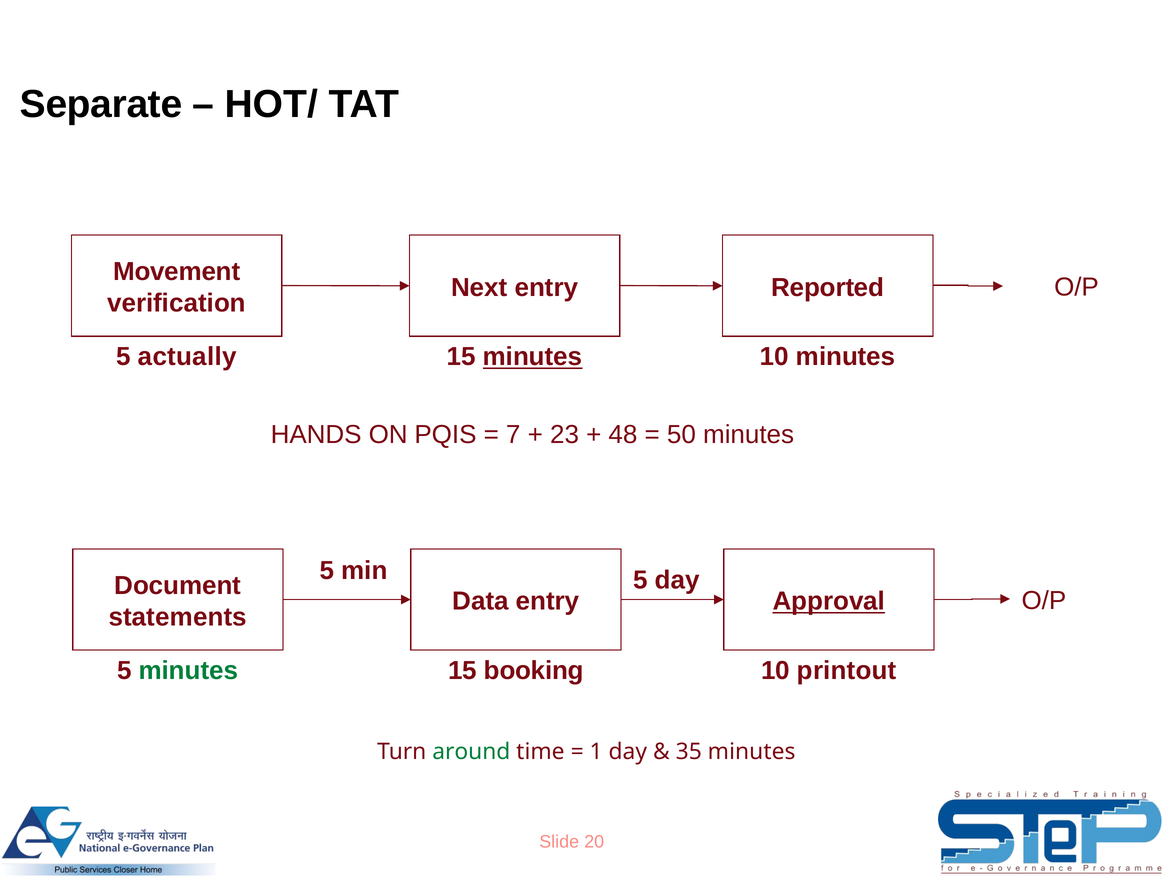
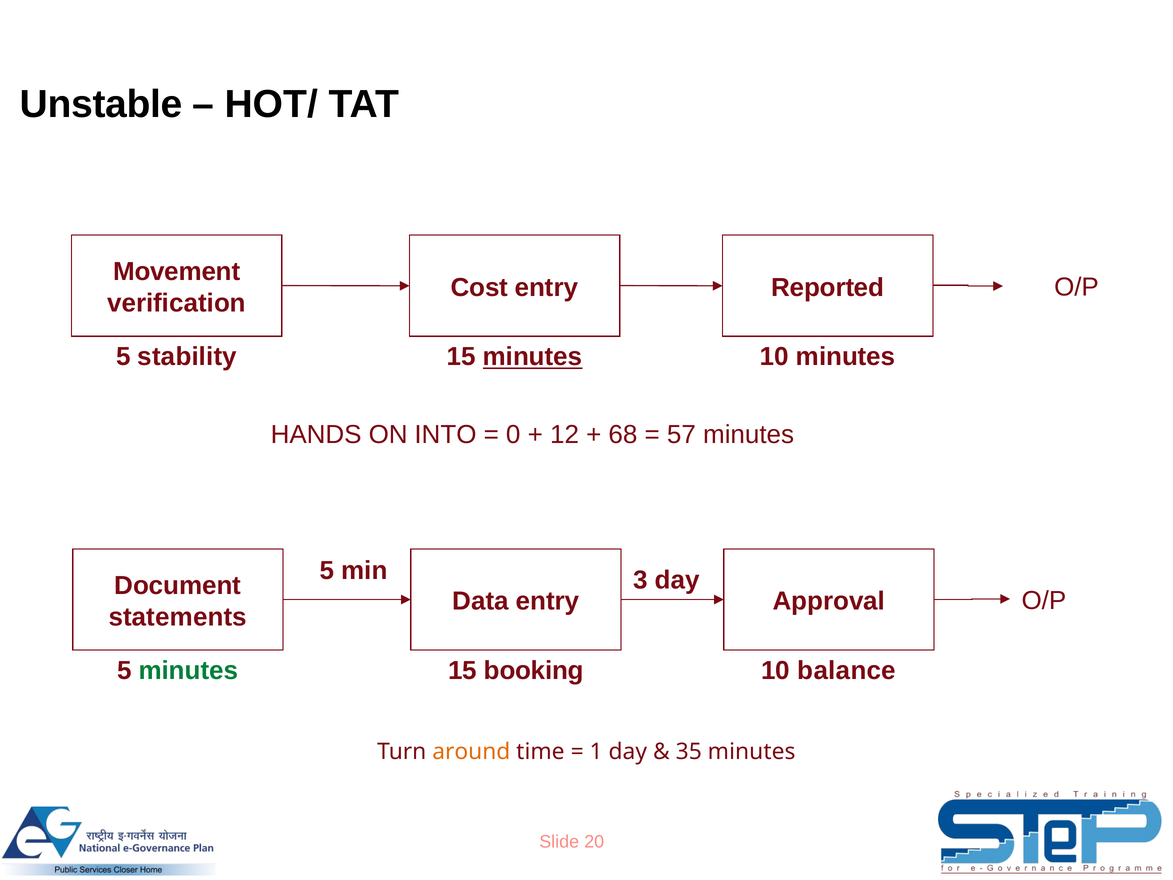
Separate: Separate -> Unstable (101, 104)
Next: Next -> Cost (479, 287)
actually: actually -> stability (187, 357)
PQIS: PQIS -> INTO (445, 435)
7: 7 -> 0 (513, 435)
23: 23 -> 12 (565, 435)
48: 48 -> 68 (623, 435)
50: 50 -> 57 (681, 435)
min 5: 5 -> 3 (641, 580)
Approval underline: present -> none (829, 601)
printout: printout -> balance (847, 671)
around colour: green -> orange (471, 752)
